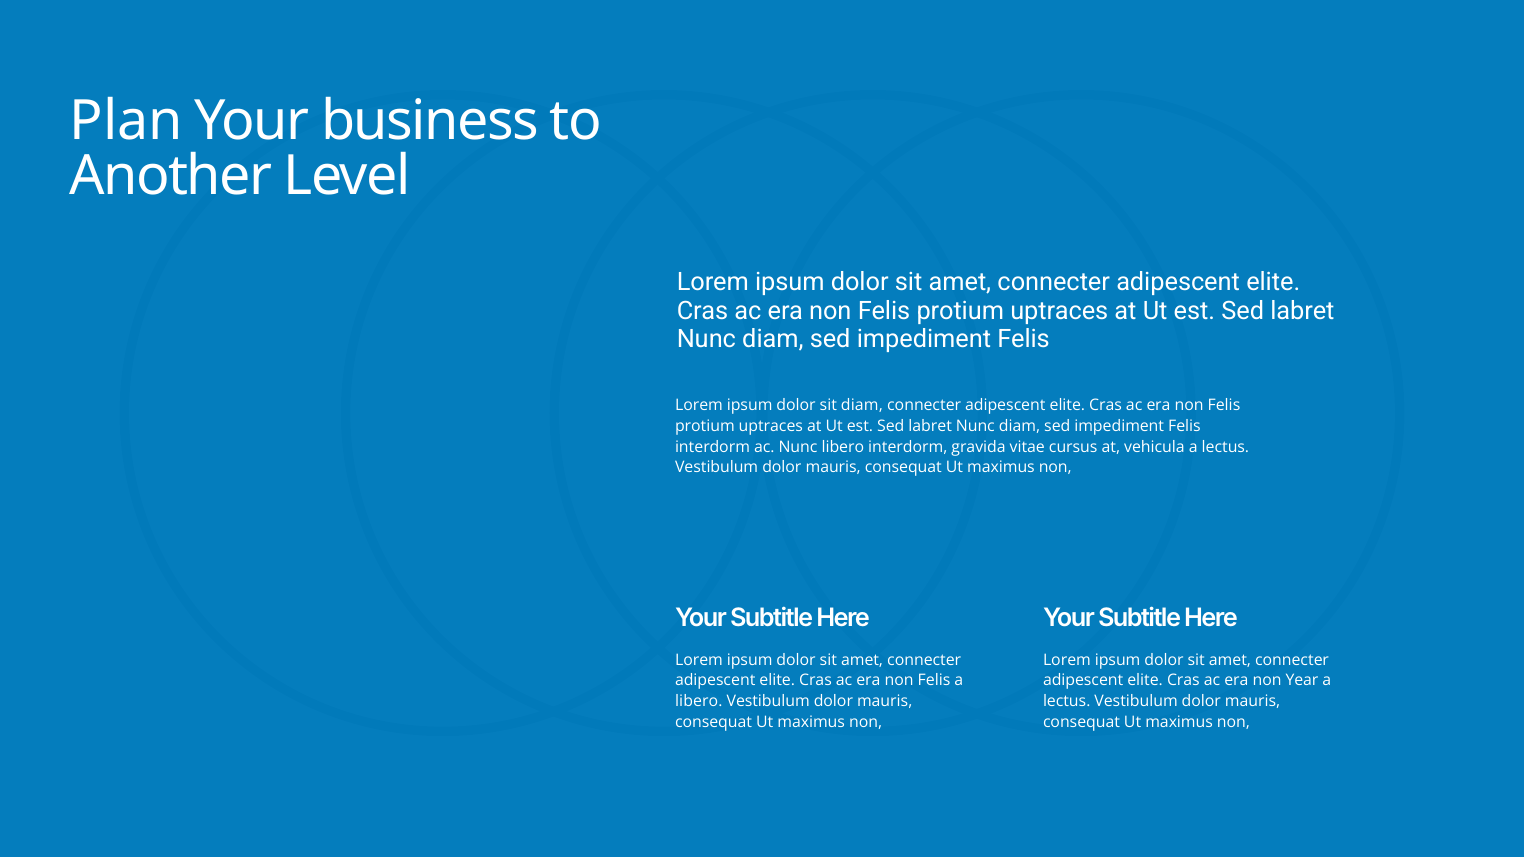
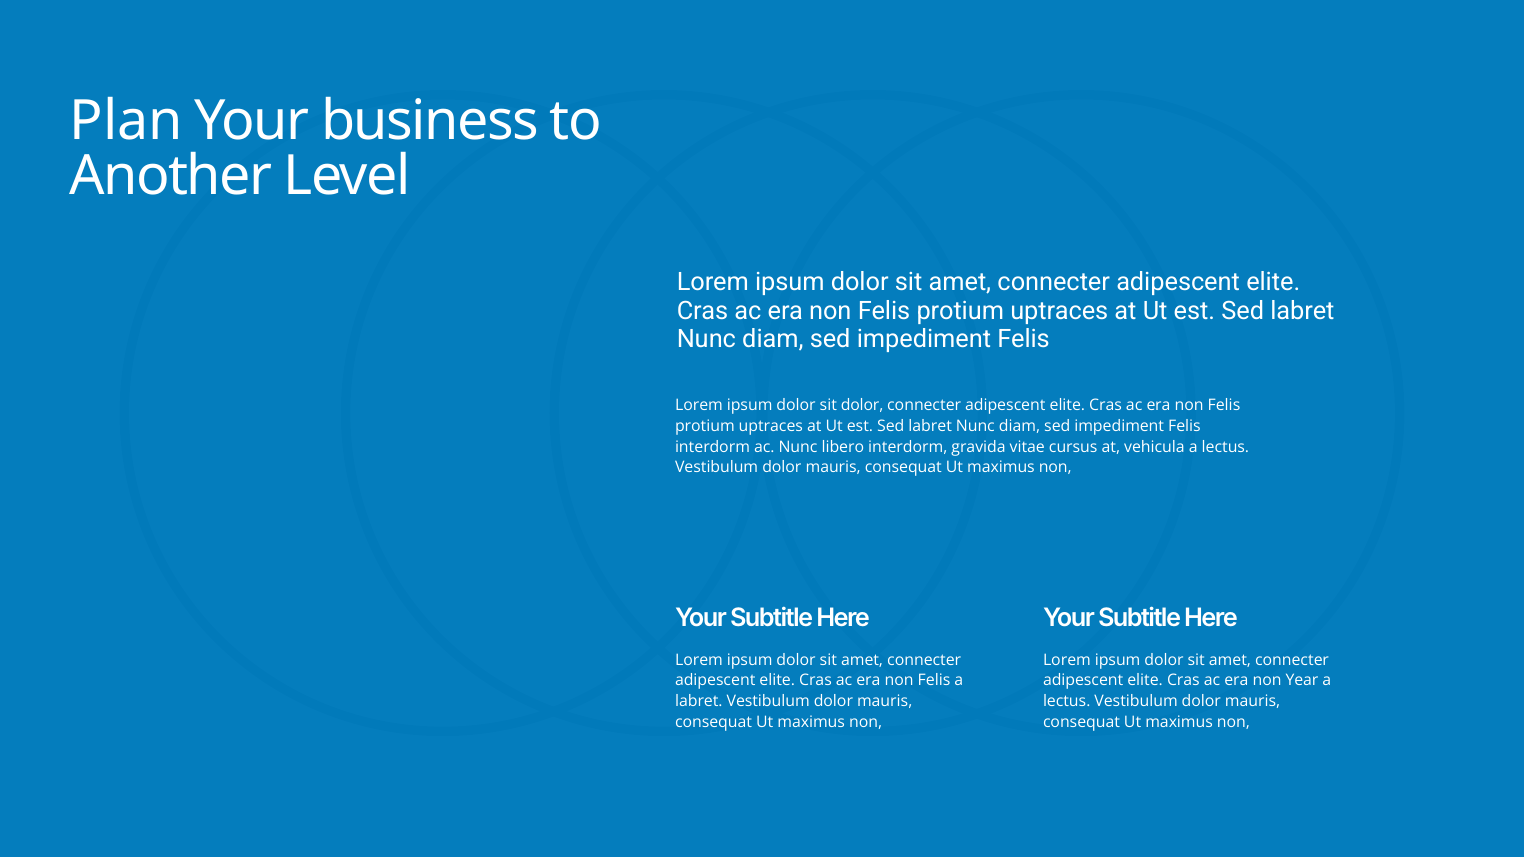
sit diam: diam -> dolor (862, 406)
libero: libero -> labret (699, 702)
